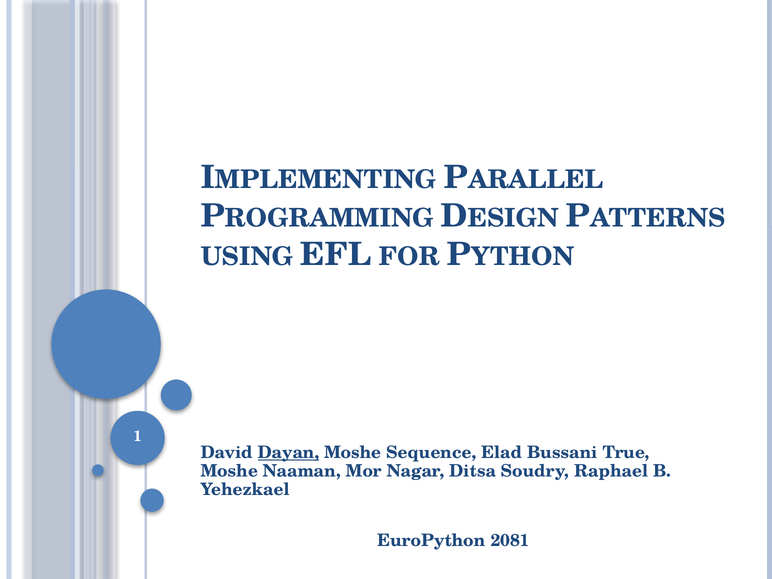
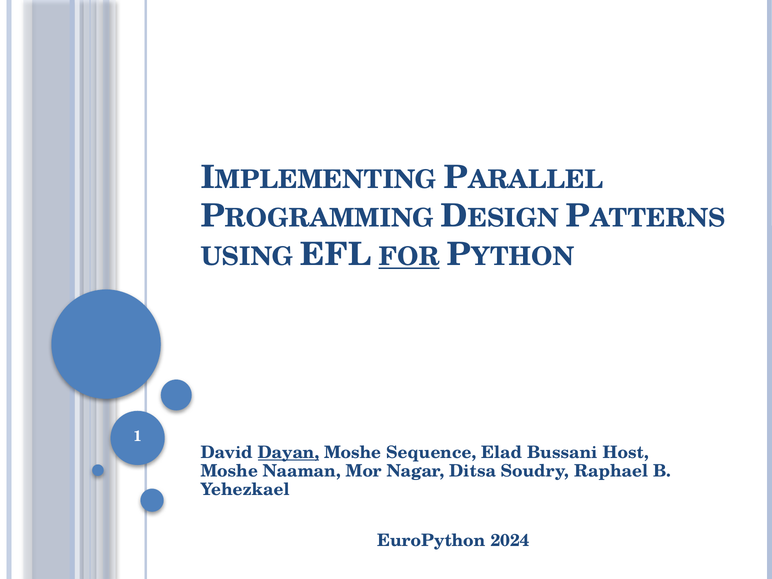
FOR underline: none -> present (409, 257)
True: True -> Host (626, 453)
2081: 2081 -> 2024 (510, 540)
